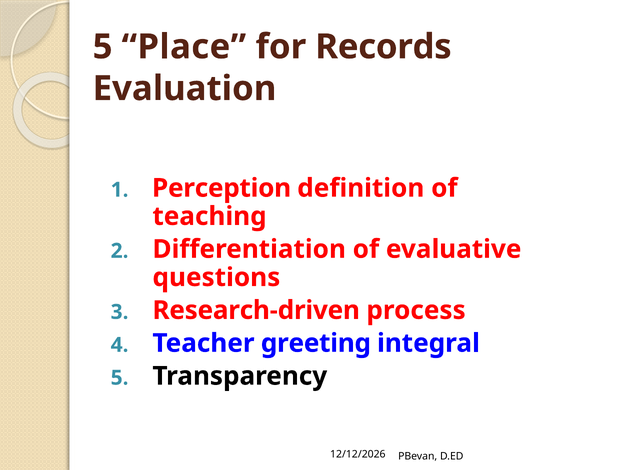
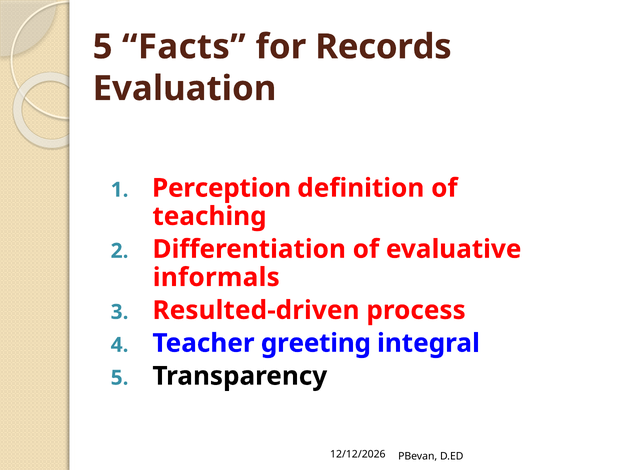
Place: Place -> Facts (184, 47)
questions: questions -> informals (216, 278)
Research-driven: Research-driven -> Resulted-driven (256, 310)
